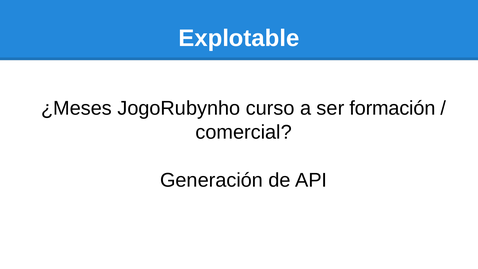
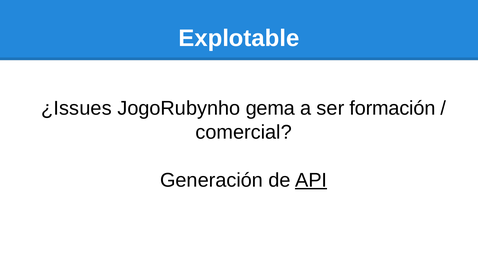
¿Meses: ¿Meses -> ¿Issues (76, 108)
curso: curso -> gema (270, 108)
API underline: none -> present (311, 180)
